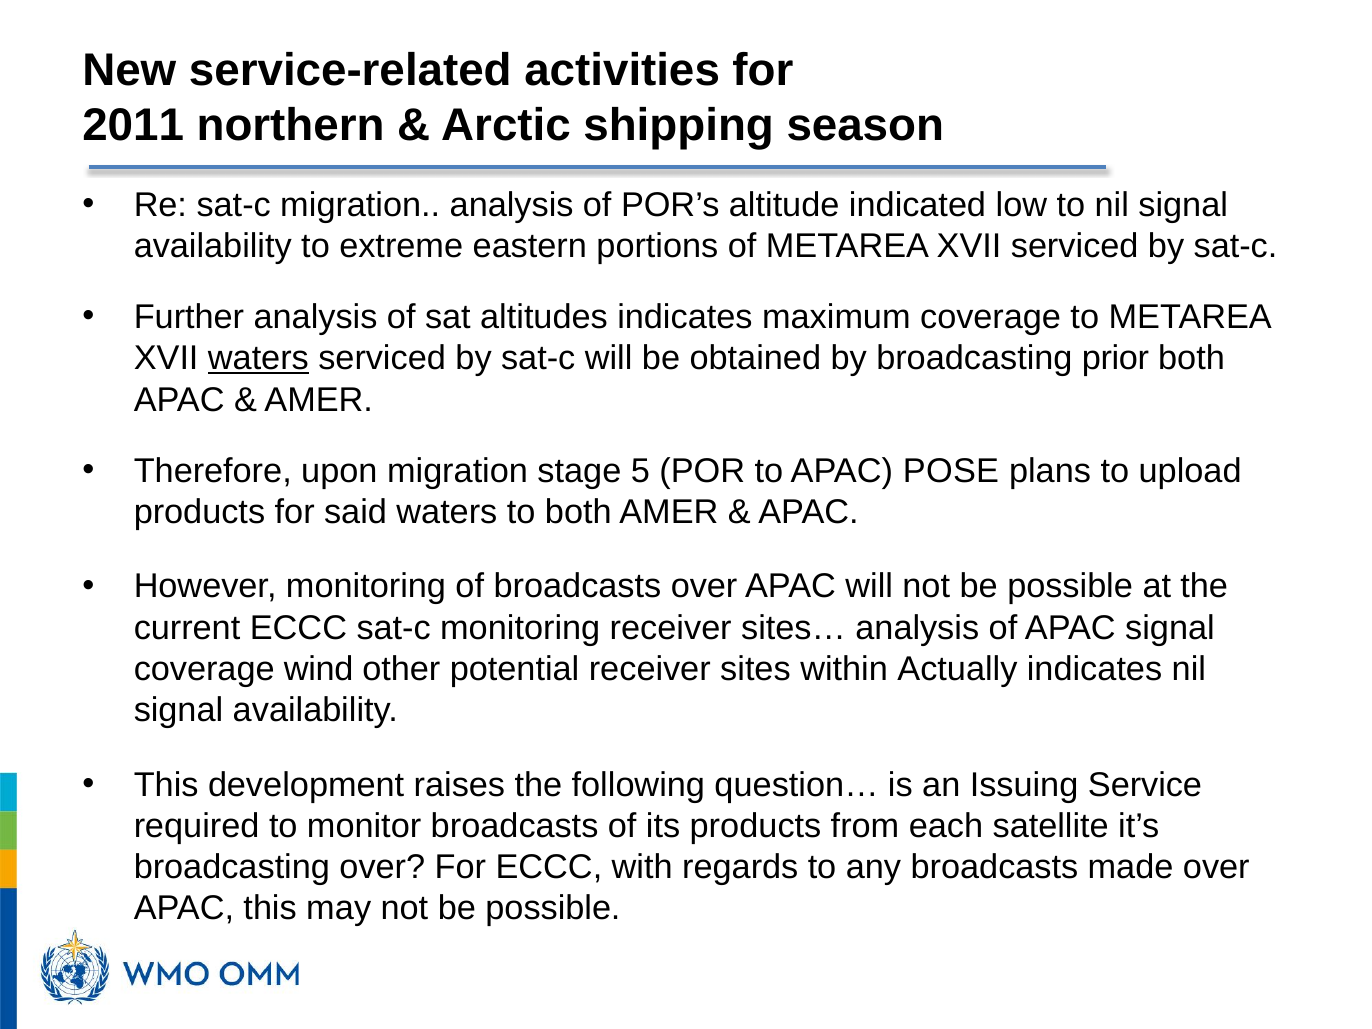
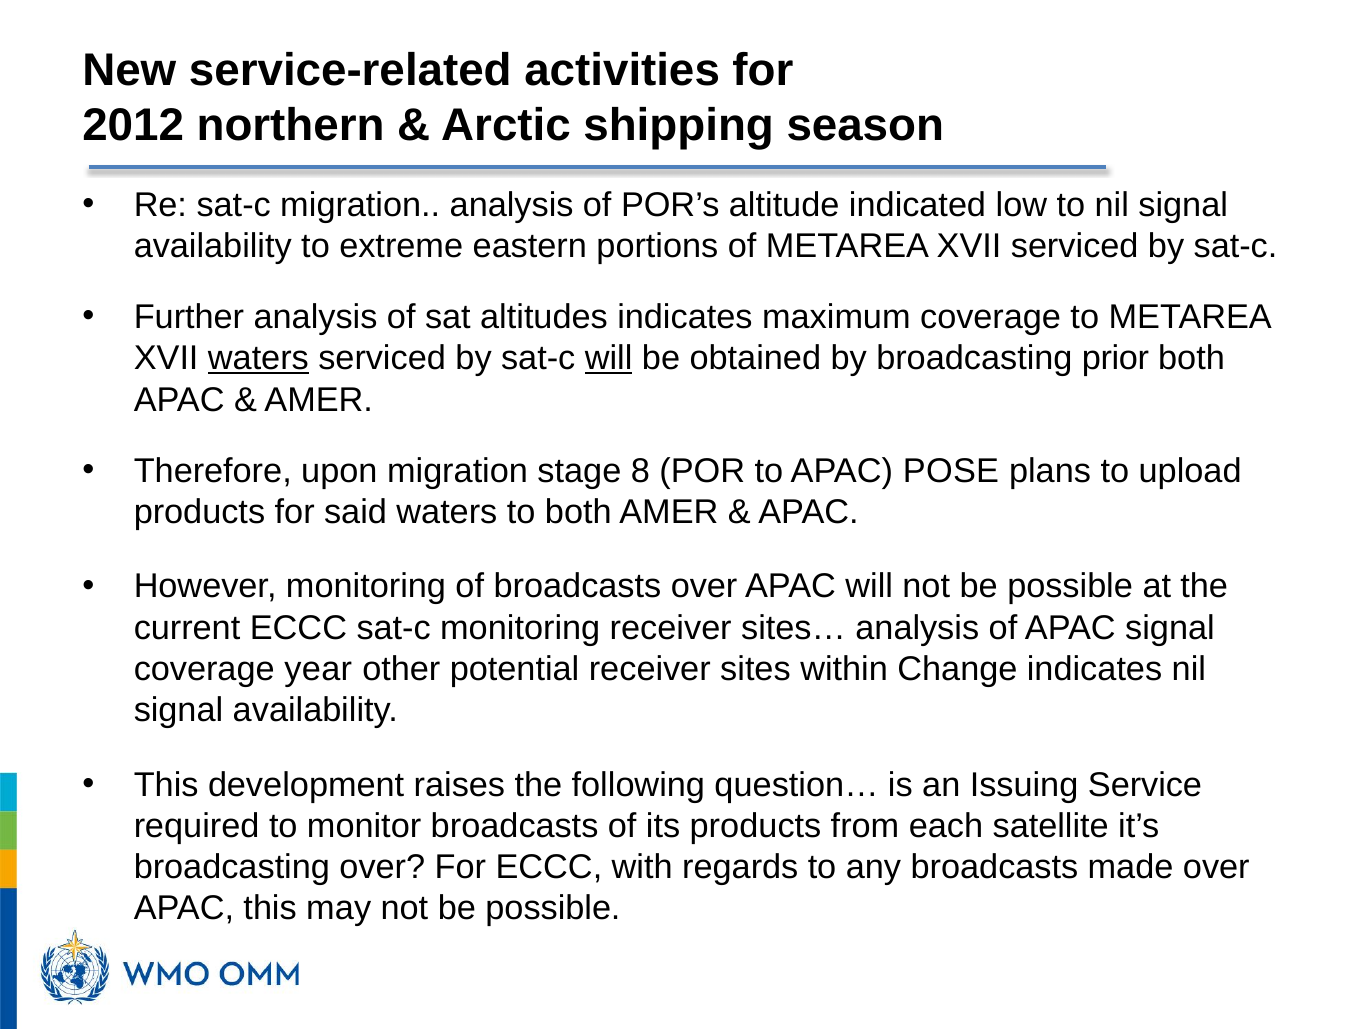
2011: 2011 -> 2012 (133, 126)
will underline: none -> present (609, 359)
5: 5 -> 8 (640, 471)
wind: wind -> year (318, 669)
Actually: Actually -> Change (957, 669)
